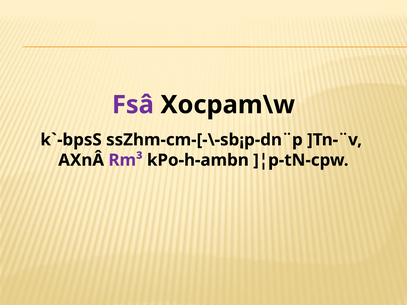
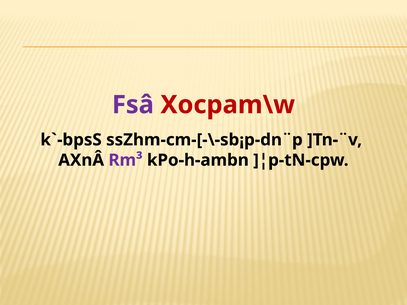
Xocpam\w colour: black -> red (228, 105)
